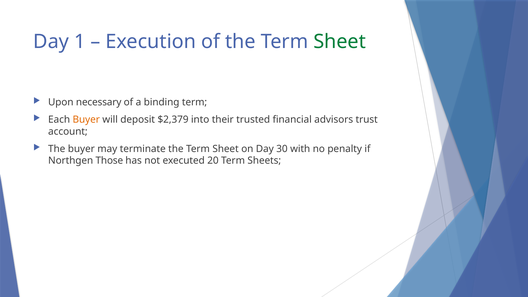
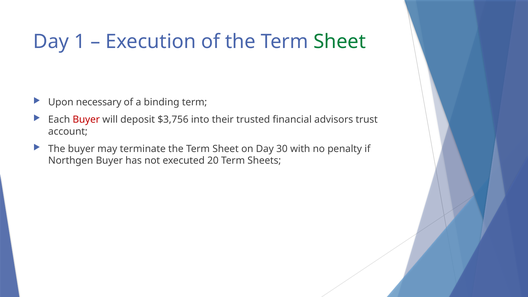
Buyer colour: orange -> red (86, 120)
$2,379: $2,379 -> $3,756 (173, 120)
Northgen Those: Those -> Buyer (109, 161)
